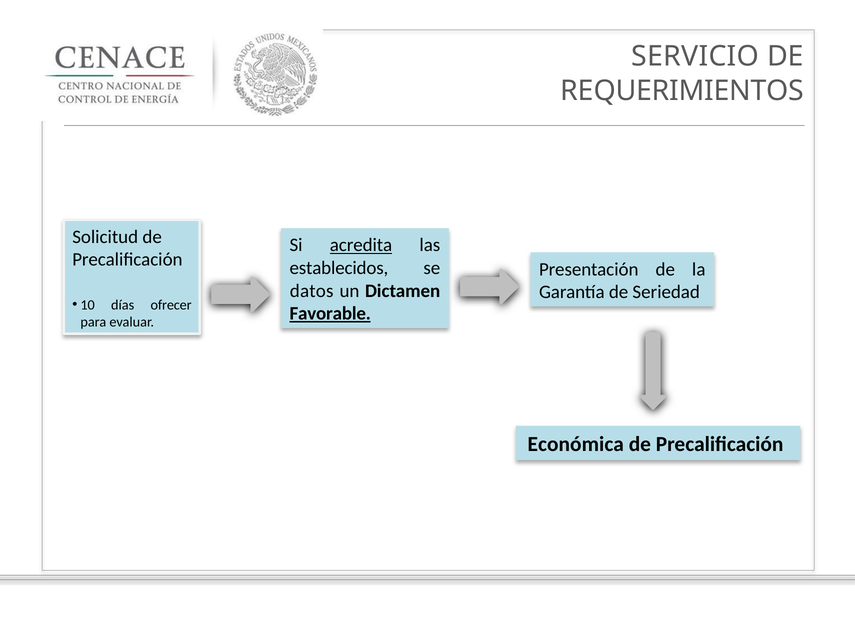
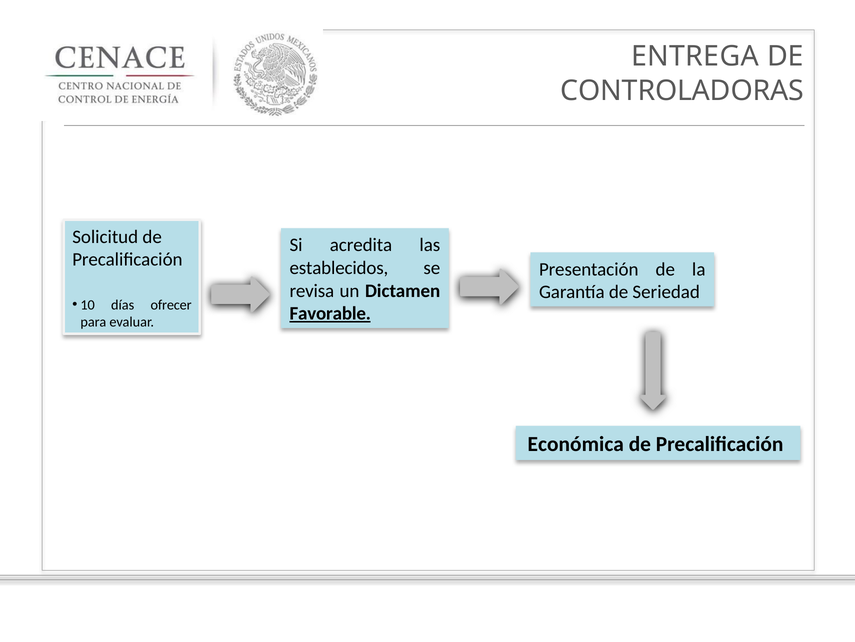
SERVICIO: SERVICIO -> ENTREGA (695, 56)
REQUERIMIENTOS: REQUERIMIENTOS -> CONTROLADORAS (682, 91)
acredita underline: present -> none (361, 245)
datos: datos -> revisa (312, 290)
